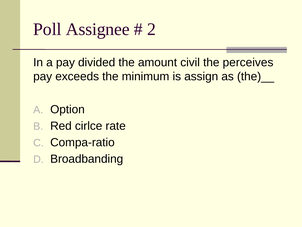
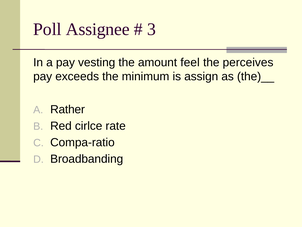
2: 2 -> 3 (152, 29)
divided: divided -> vesting (97, 62)
civil: civil -> feel (190, 62)
Option: Option -> Rather (68, 109)
